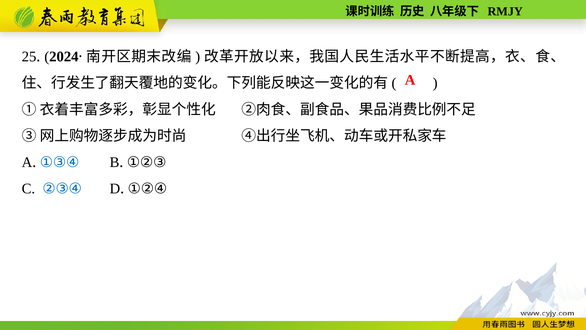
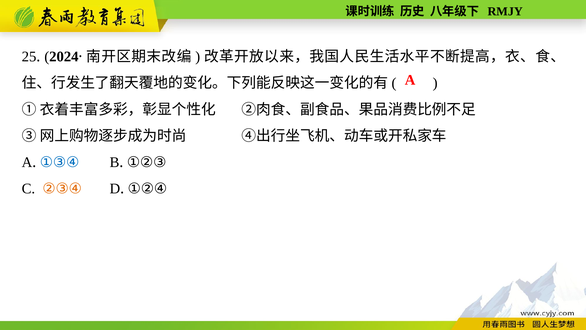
②③④ colour: blue -> orange (62, 189)
